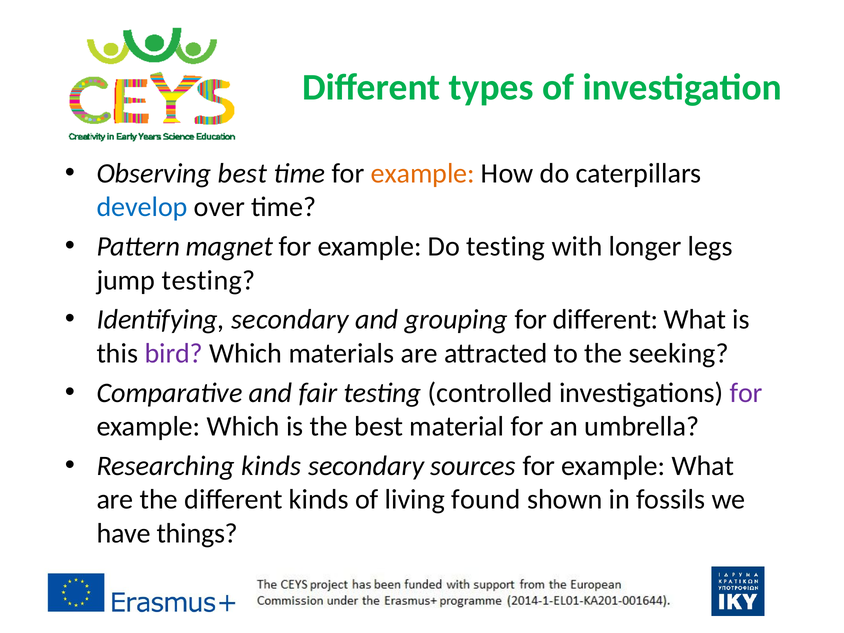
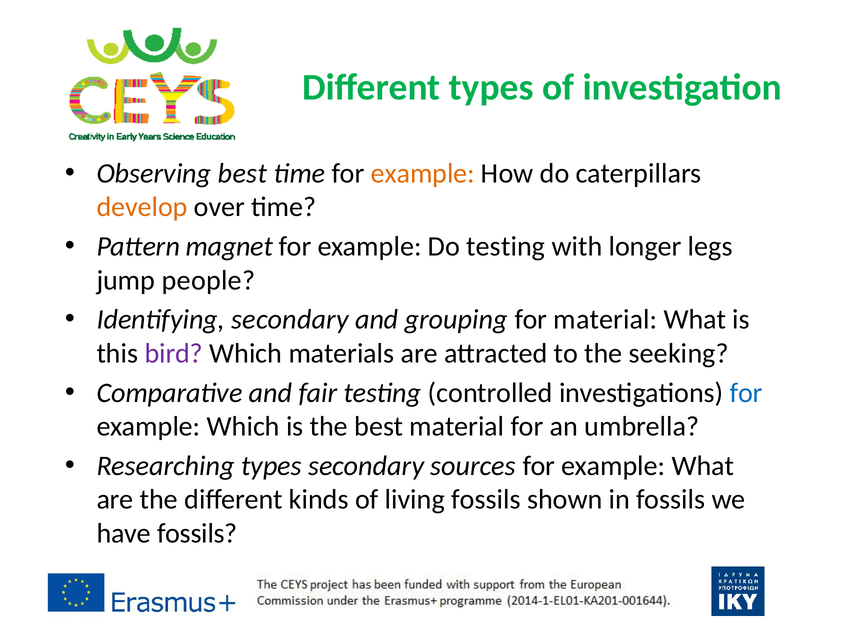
develop colour: blue -> orange (142, 207)
jump testing: testing -> people (209, 280)
for different: different -> material (605, 320)
for colour: purple -> blue (746, 393)
Researching kinds: kinds -> types (271, 466)
living found: found -> fossils (486, 500)
have things: things -> fossils (197, 533)
